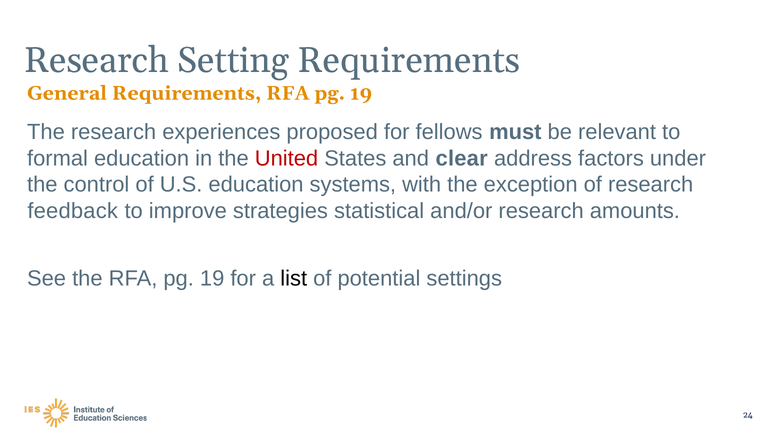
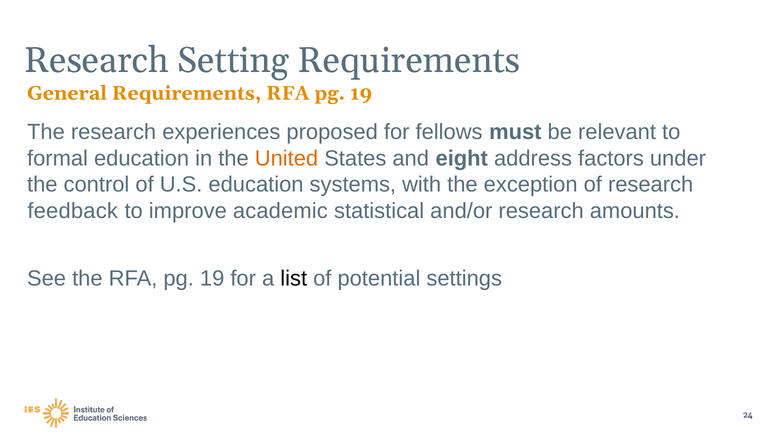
United colour: red -> orange (287, 158)
clear: clear -> eight (462, 158)
strategies: strategies -> academic (280, 211)
